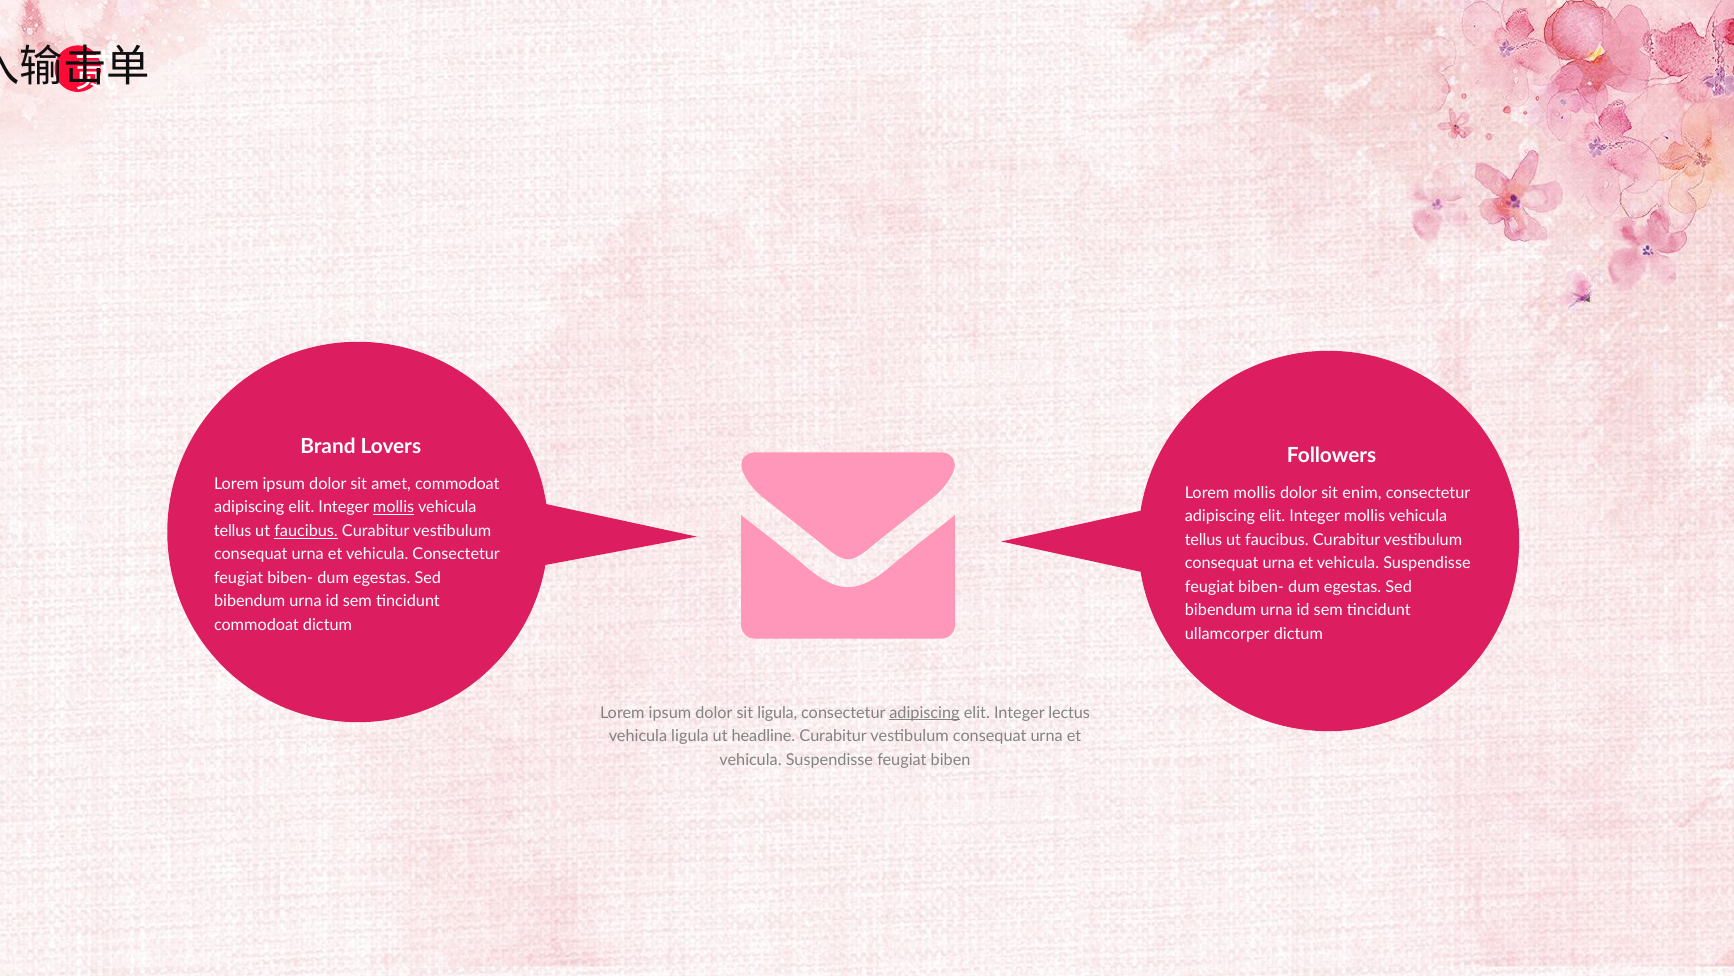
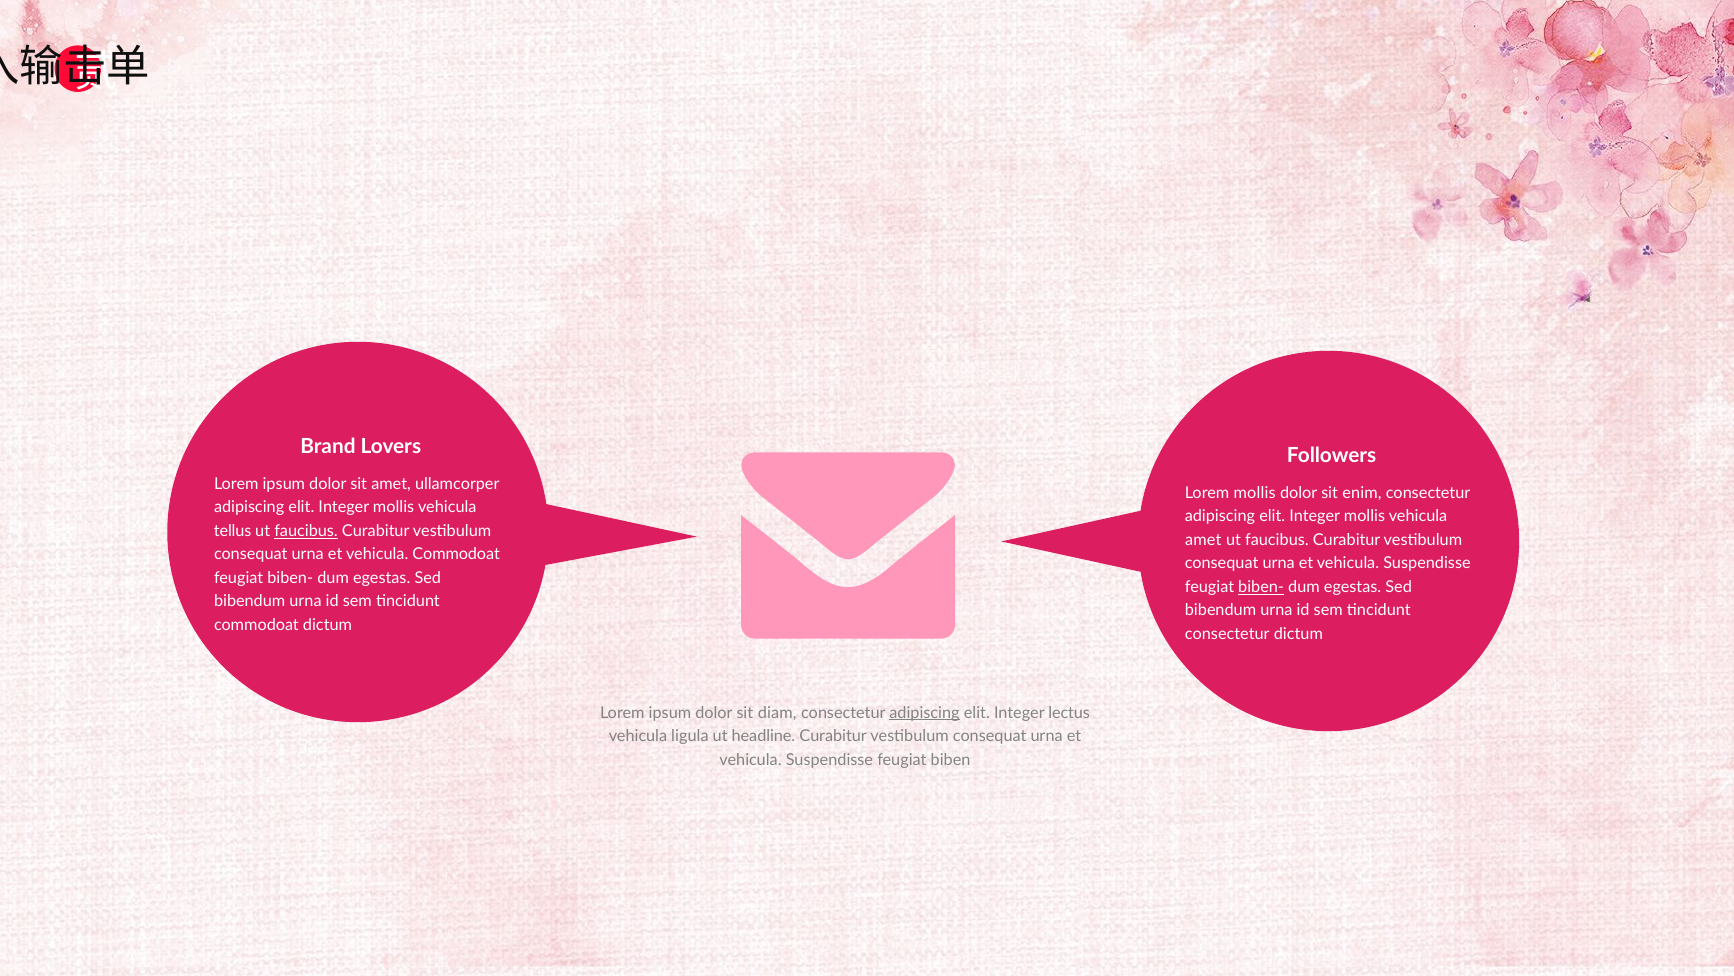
amet commodoat: commodoat -> ullamcorper (457, 484)
mollis underline: present -> none (394, 507)
tellus: tellus -> amet (1203, 540)
vehicula Consectetur: Consectetur -> Commodoat (456, 554)
biben- underline: none -> present (1261, 587)
ullamcorper: ullamcorper -> consectetur (1227, 634)
sit ligula: ligula -> diam (777, 712)
